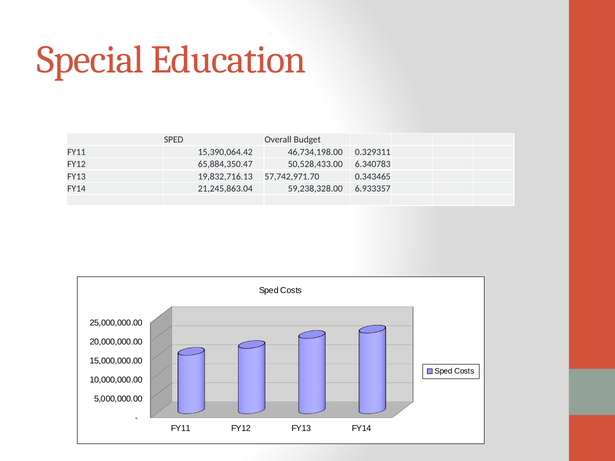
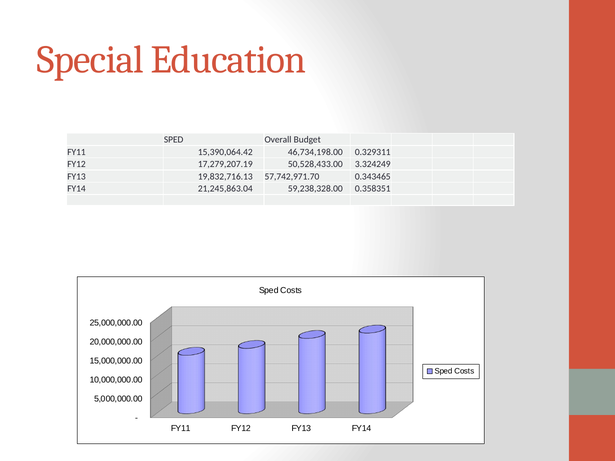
65,884,350.47: 65,884,350.47 -> 17,279,207.19 (225, 164)
6.340783: 6.340783 -> 3.324249 (373, 164)
6.933357: 6.933357 -> 0.358351 (373, 189)
